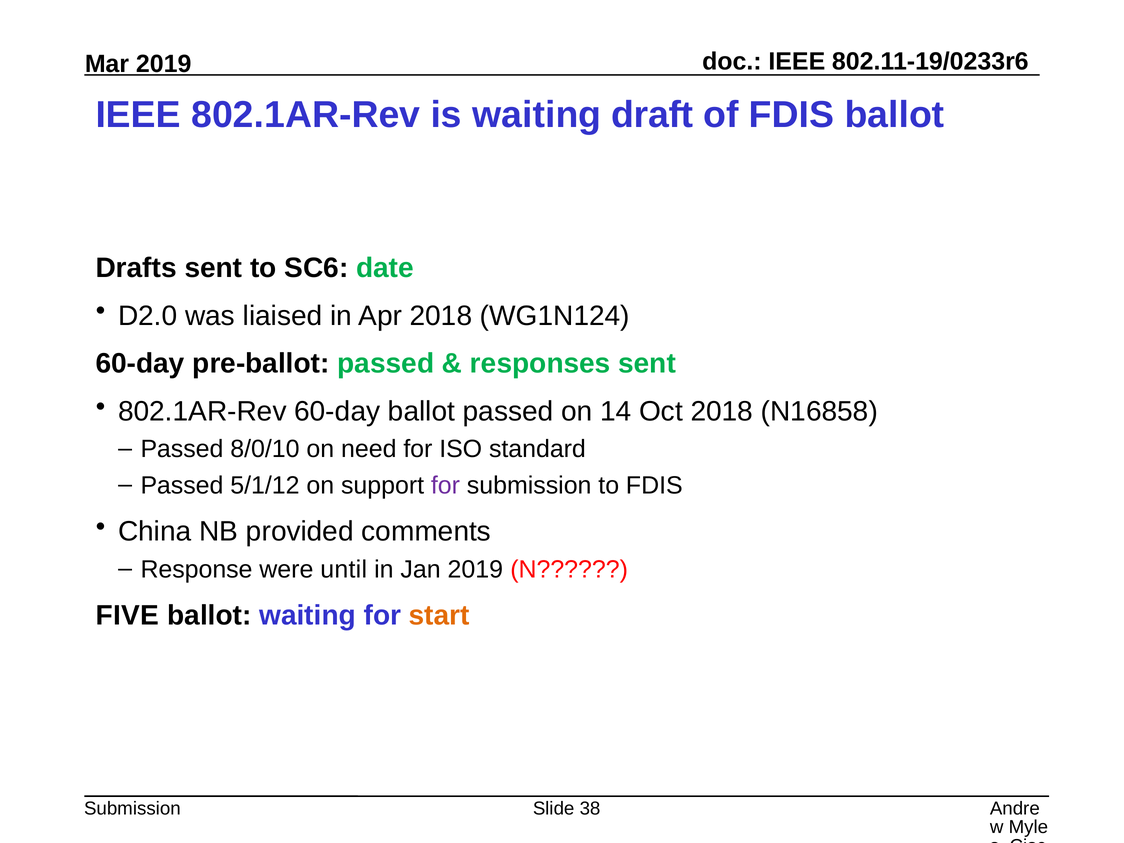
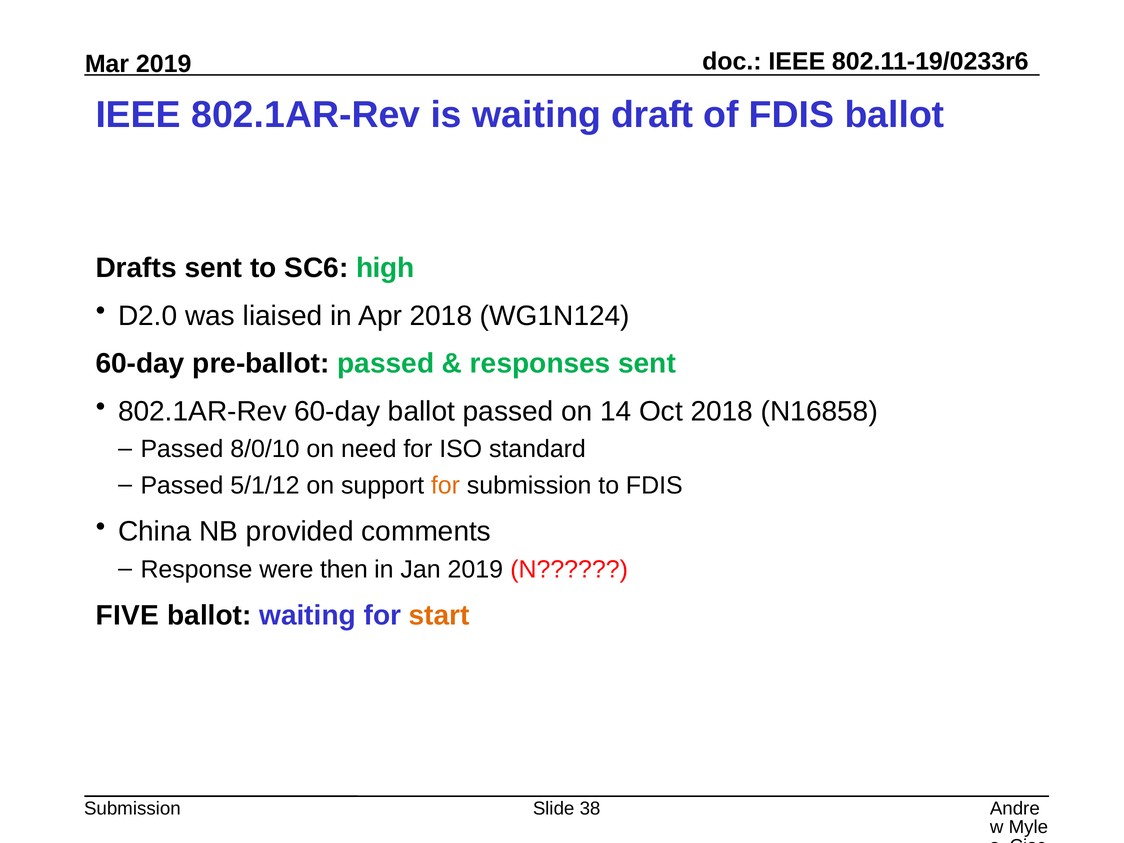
date: date -> high (385, 268)
for colour: purple -> orange (445, 485)
until: until -> then (344, 569)
